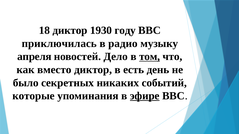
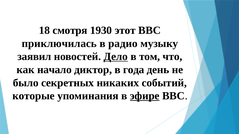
18 диктор: диктор -> смотря (70, 30)
году: году -> этот (125, 30)
апреля: апреля -> заявил (34, 57)
Дело underline: none -> present (116, 57)
том underline: present -> none (150, 57)
вместо: вместо -> начало (54, 70)
есть: есть -> года (134, 70)
